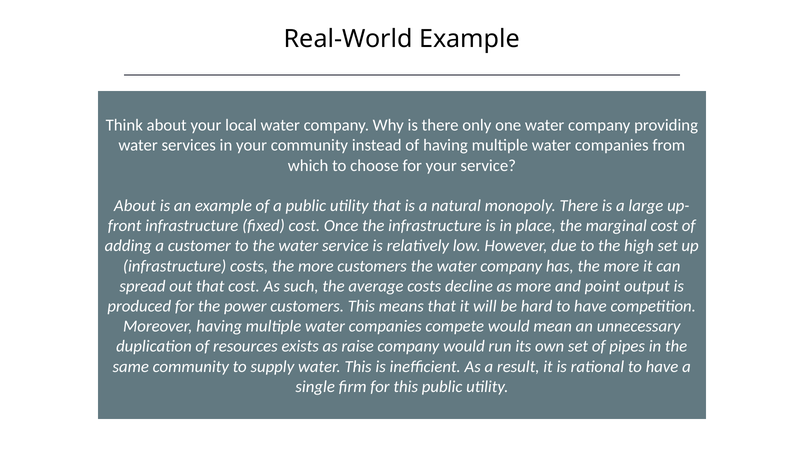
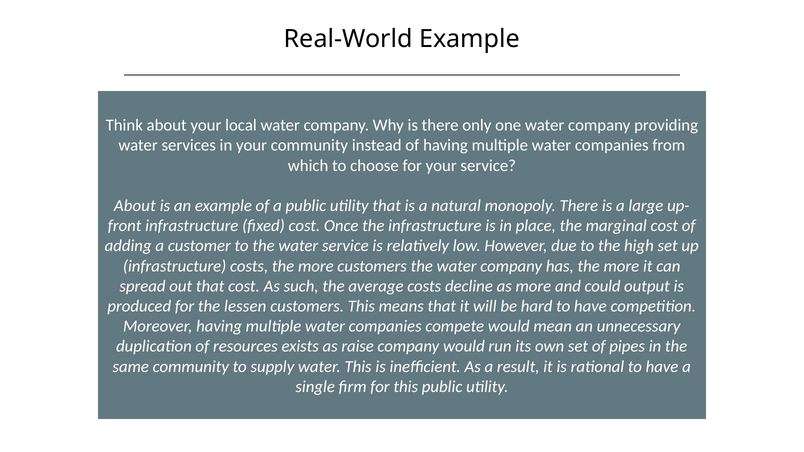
point: point -> could (603, 286)
power: power -> lessen (245, 306)
